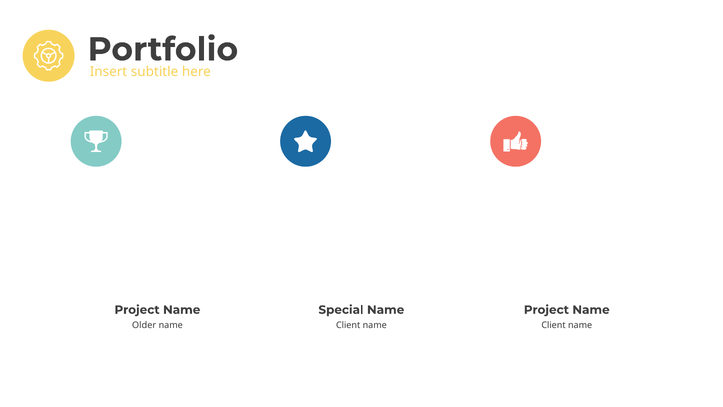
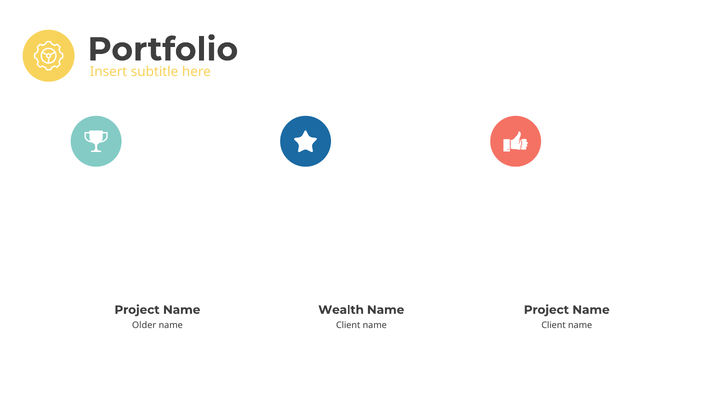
Special: Special -> Wealth (341, 310)
